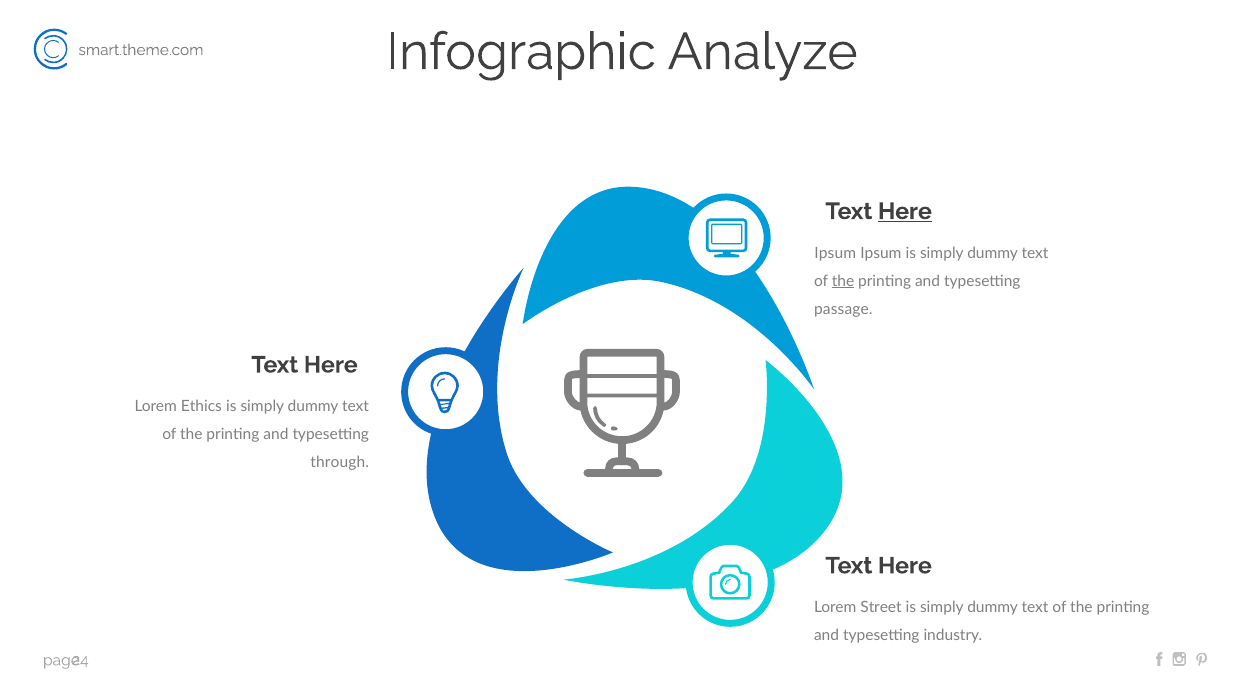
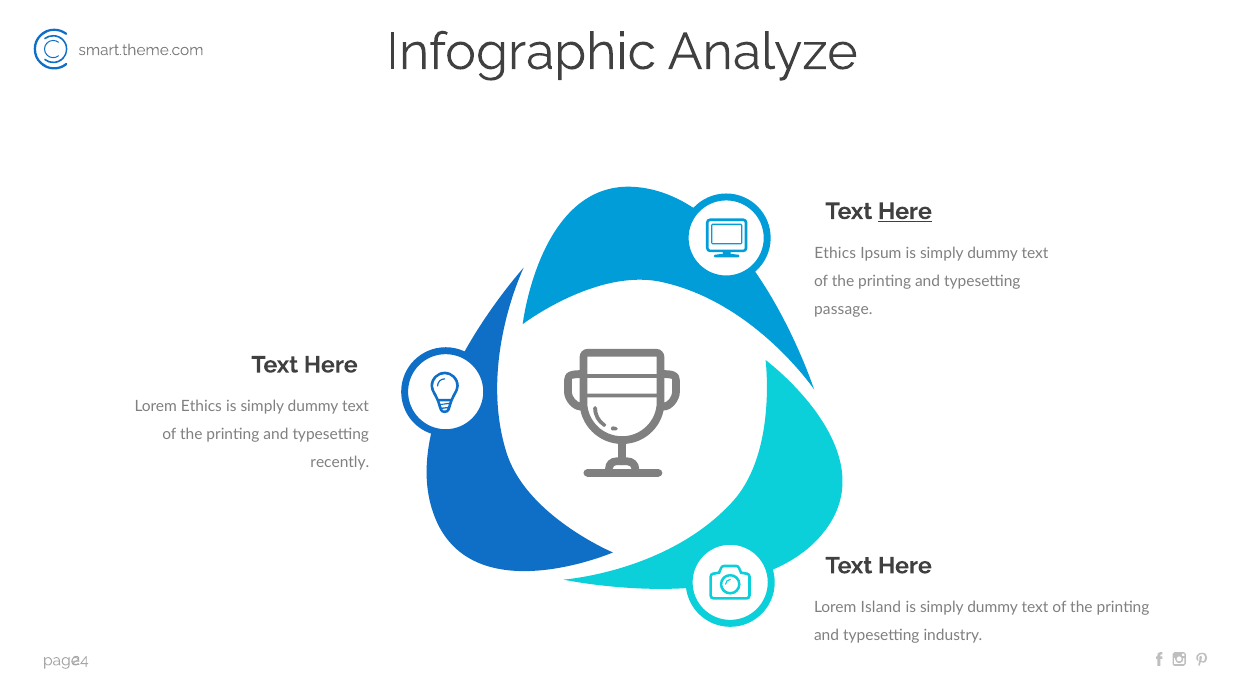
Ipsum: Ipsum -> Ethics (835, 253)
the underline: present -> none (843, 281)
through: through -> recently (340, 463)
Street: Street -> Island (881, 608)
